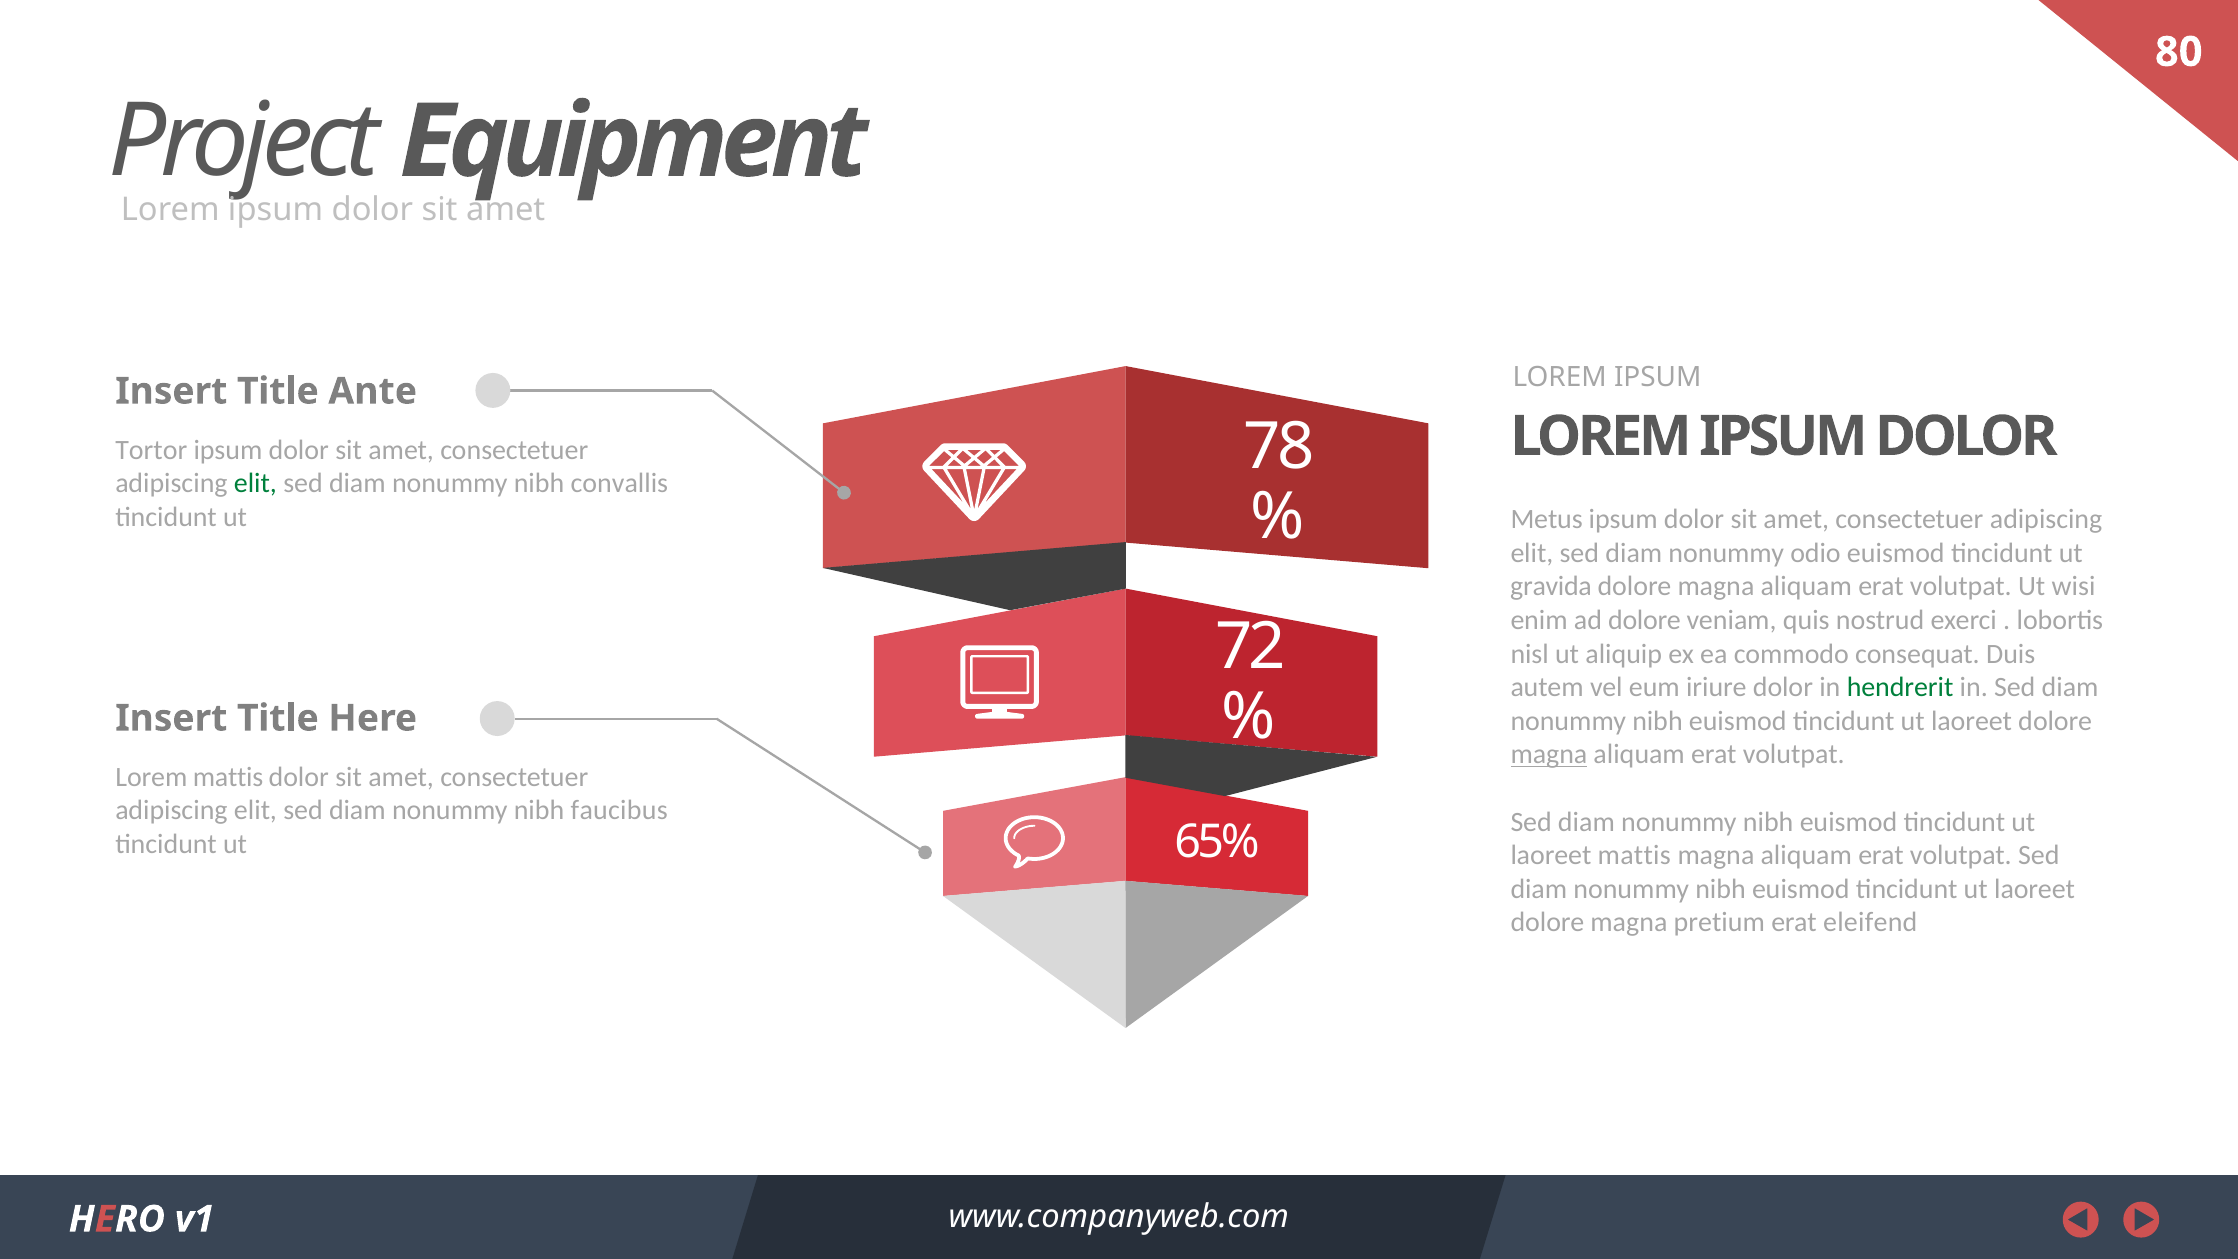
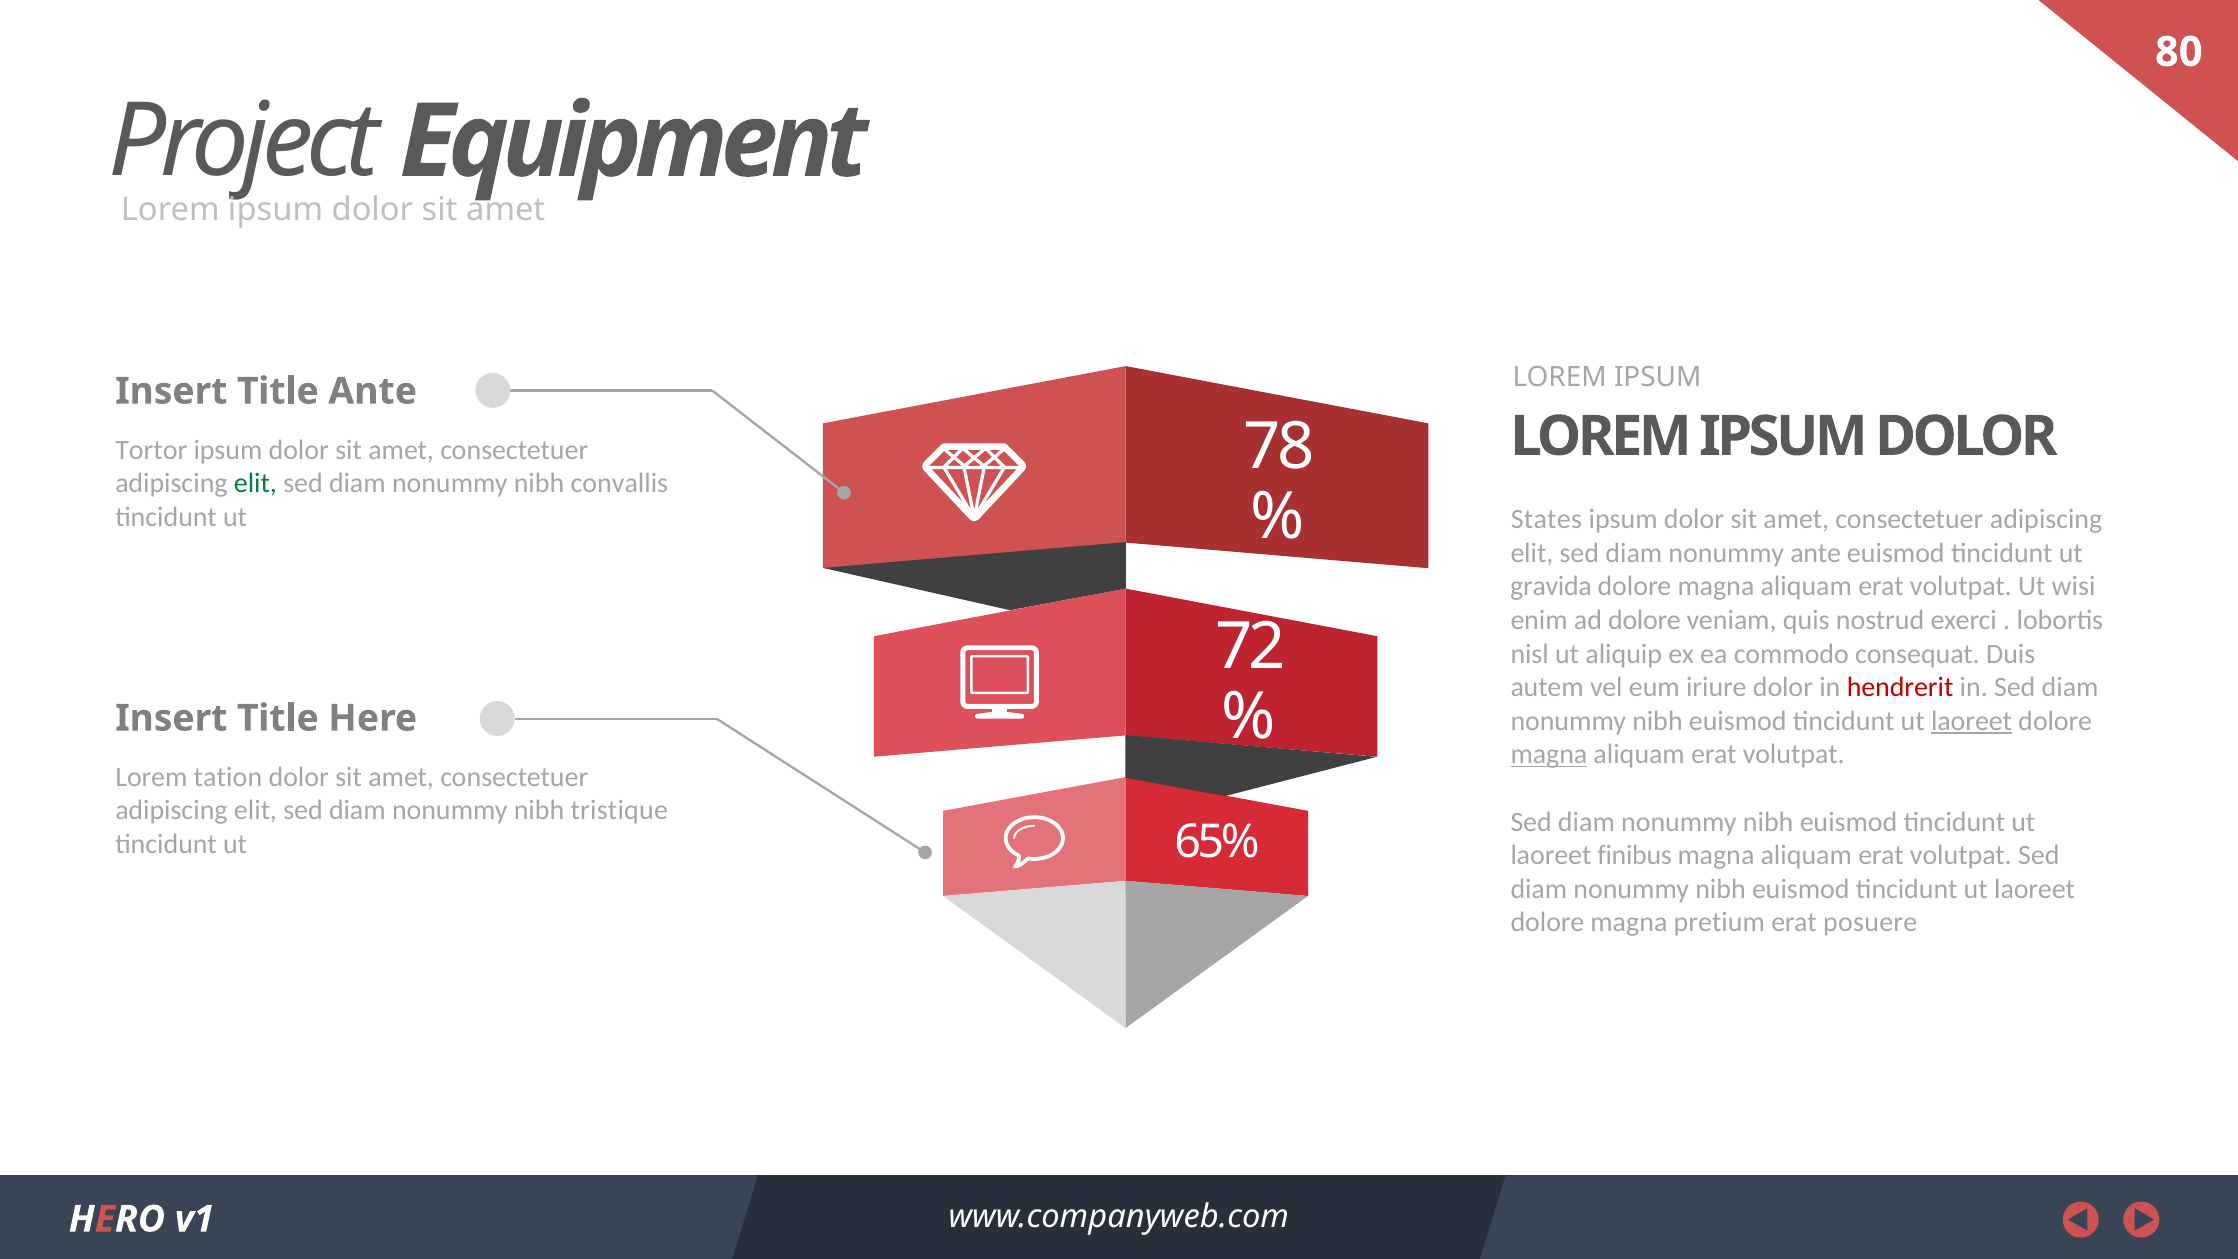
Metus: Metus -> States (1546, 520)
nonummy odio: odio -> ante (1816, 553)
hendrerit colour: green -> red (1900, 687)
laoreet underline: none -> present (1972, 721)
Lorem mattis: mattis -> tation (228, 777)
faucibus: faucibus -> tristique (619, 810)
laoreet mattis: mattis -> finibus (1635, 855)
eleifend: eleifend -> posuere (1870, 922)
